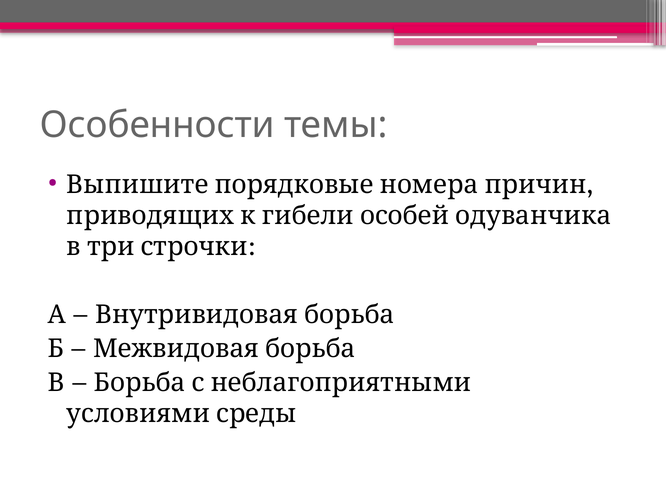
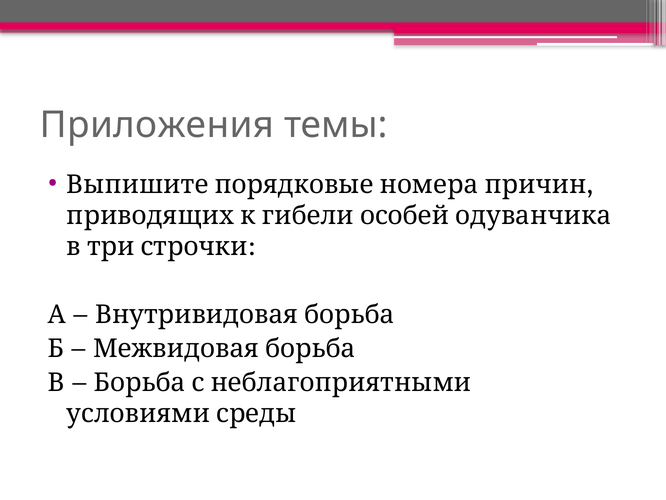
Особенности: Особенности -> Приложения (157, 125)
